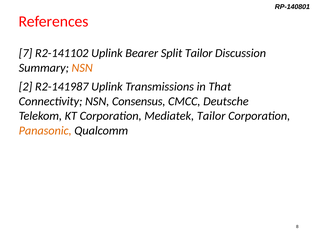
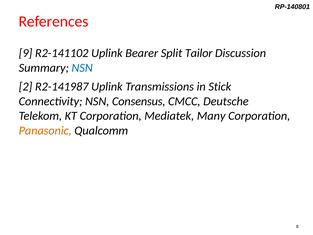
7: 7 -> 9 (26, 53)
NSN colour: orange -> blue (82, 68)
That: That -> Stick (220, 87)
Mediatek Tailor: Tailor -> Many (211, 116)
